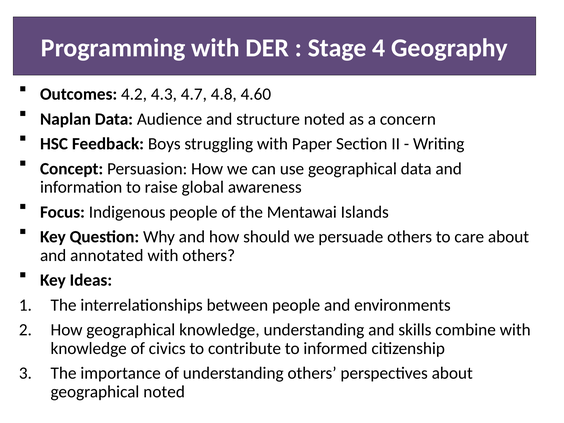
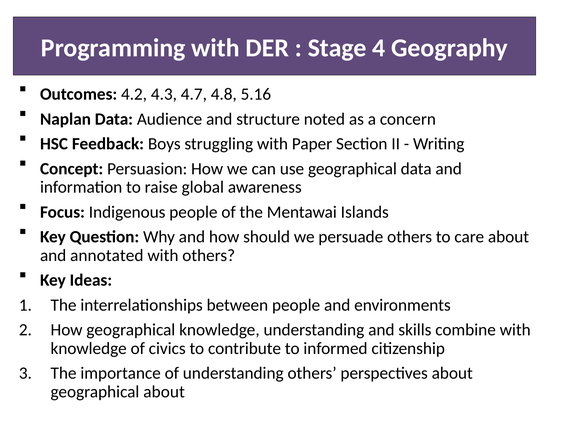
4.60: 4.60 -> 5.16 (256, 94)
geographical noted: noted -> about (164, 392)
